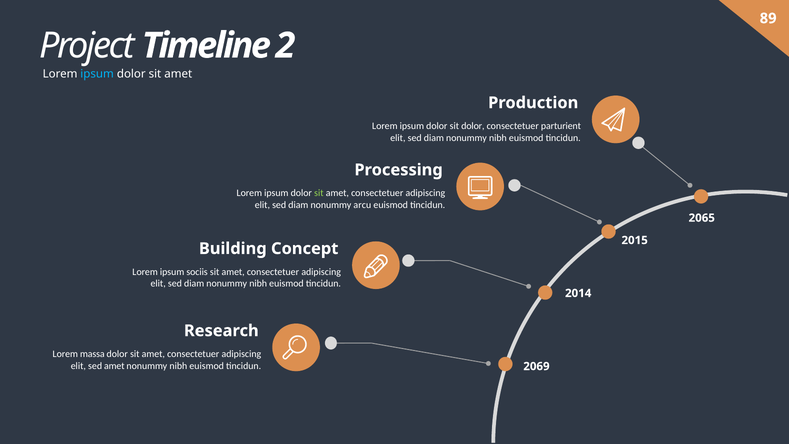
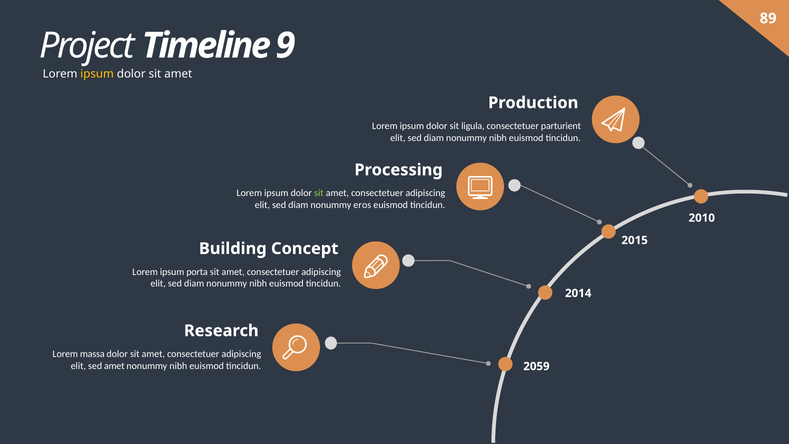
2: 2 -> 9 (285, 46)
ipsum colour: light blue -> yellow (97, 74)
sit dolor: dolor -> ligula (473, 126)
arcu: arcu -> eros (362, 205)
2065: 2065 -> 2010 (702, 218)
sociis: sociis -> porta (197, 272)
2069: 2069 -> 2059 (536, 366)
